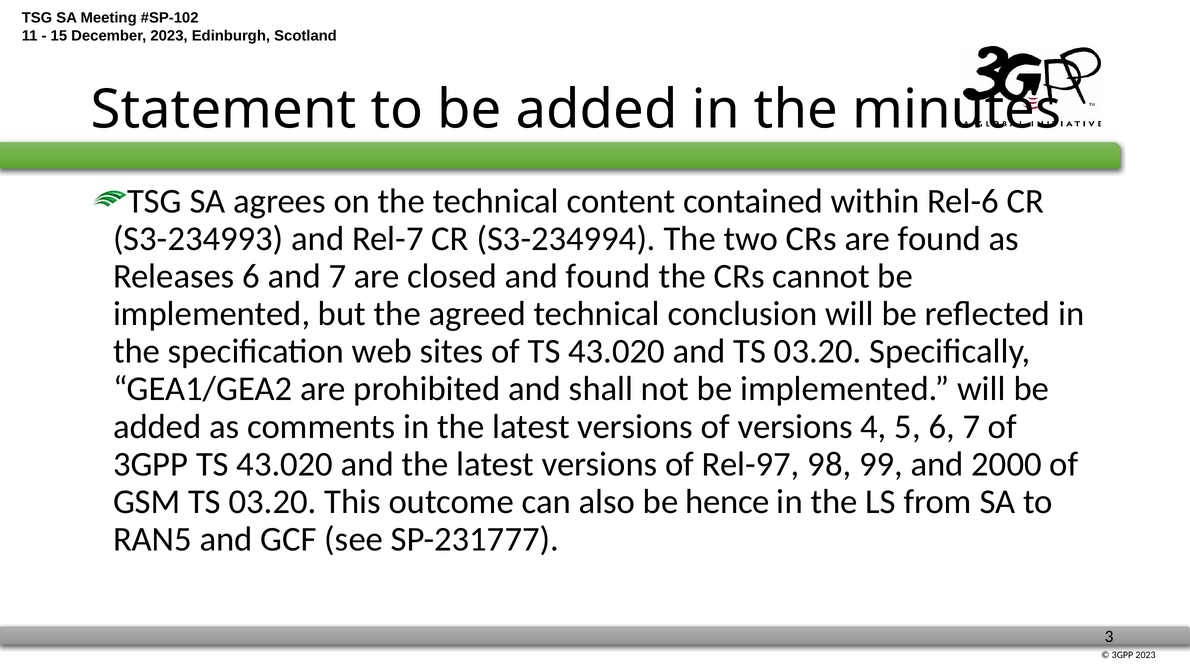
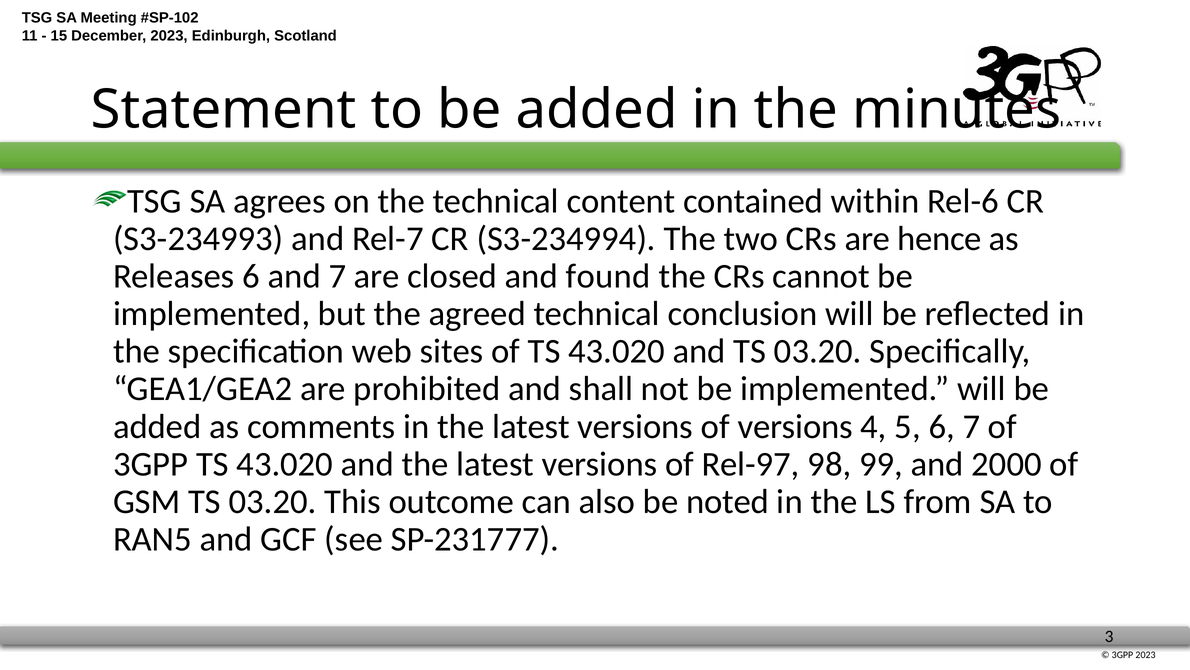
are found: found -> hence (940, 239)
hence: hence -> noted (727, 501)
